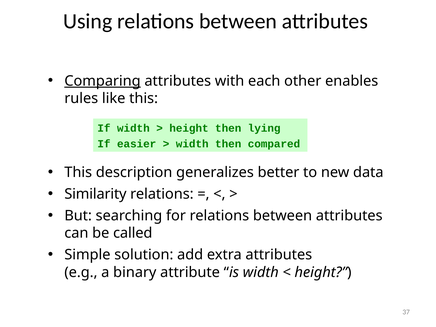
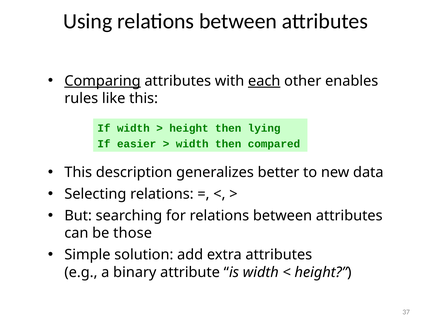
each underline: none -> present (264, 81)
Similarity: Similarity -> Selecting (95, 194)
called: called -> those (133, 233)
